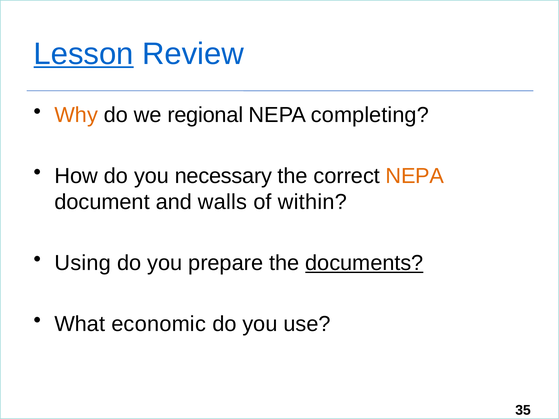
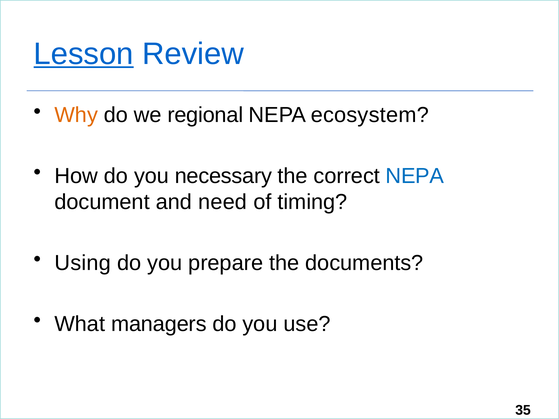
completing: completing -> ecosystem (370, 115)
NEPA colour: orange -> blue (415, 176)
walls: walls -> need (223, 202)
within: within -> timing (312, 202)
documents underline: present -> none (364, 263)
economic: economic -> managers (159, 324)
